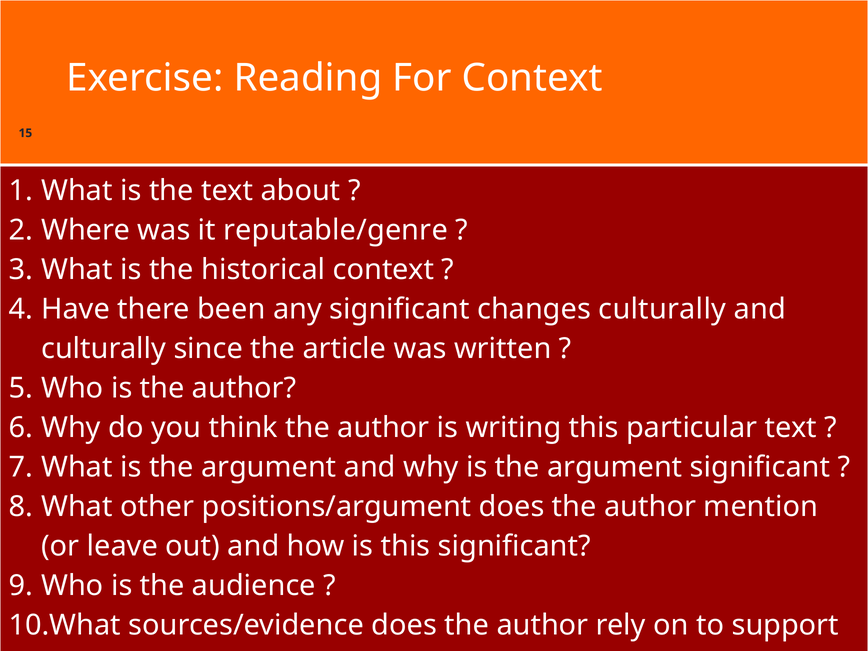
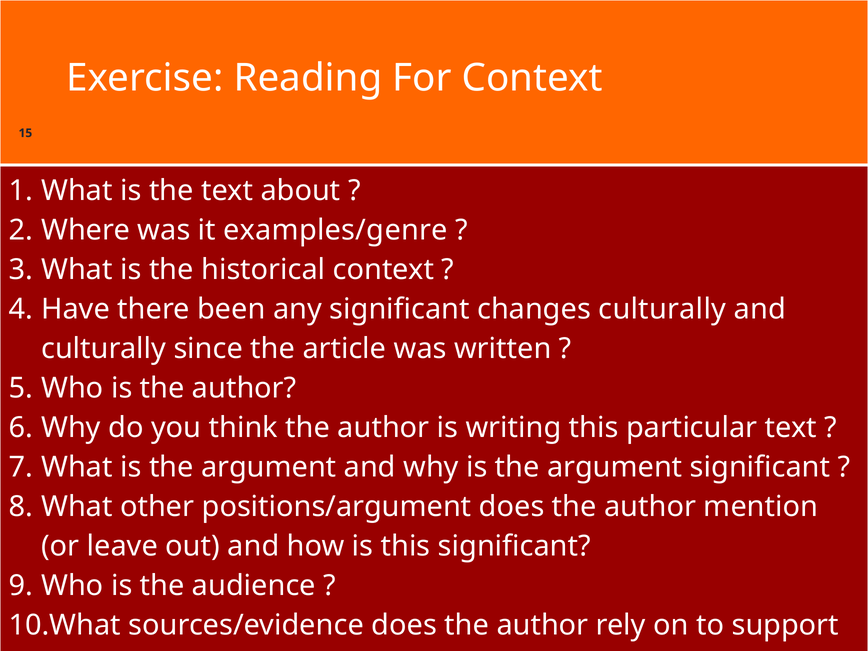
reputable/genre: reputable/genre -> examples/genre (335, 230)
